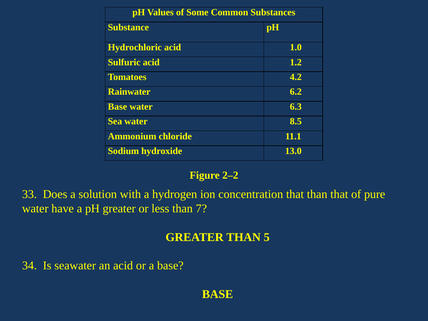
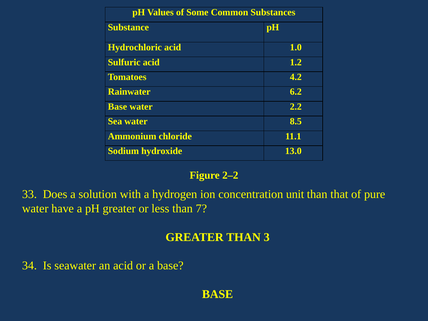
6.3: 6.3 -> 2.2 (296, 107)
concentration that: that -> unit (295, 194)
5: 5 -> 3 (267, 237)
